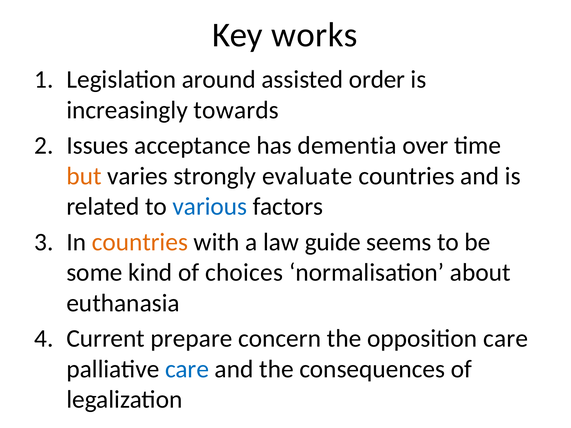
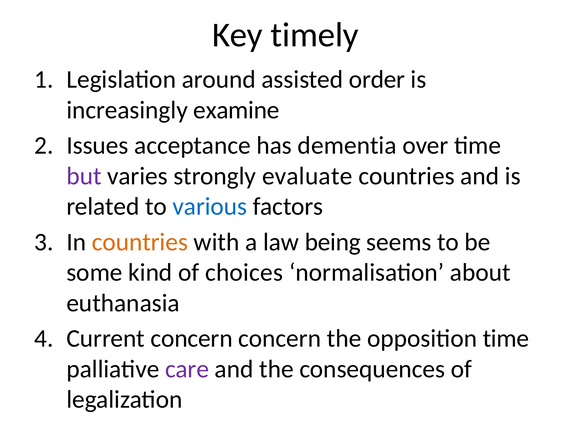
works: works -> timely (315, 35)
towards: towards -> examine (236, 110)
but colour: orange -> purple (84, 176)
guide: guide -> being (333, 242)
Current prepare: prepare -> concern (192, 339)
opposition care: care -> time (506, 339)
care colour: blue -> purple (187, 369)
